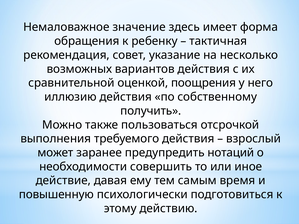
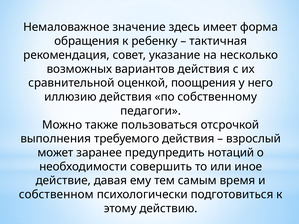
получить: получить -> педагоги (151, 111)
повышенную: повышенную -> собственном (56, 195)
